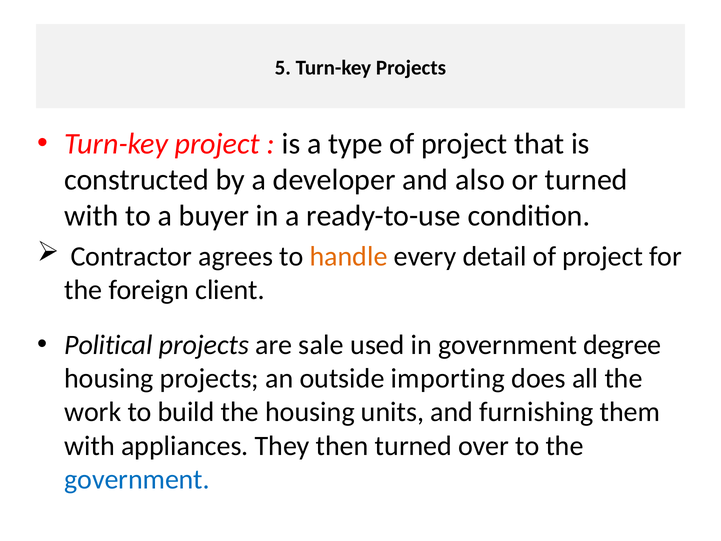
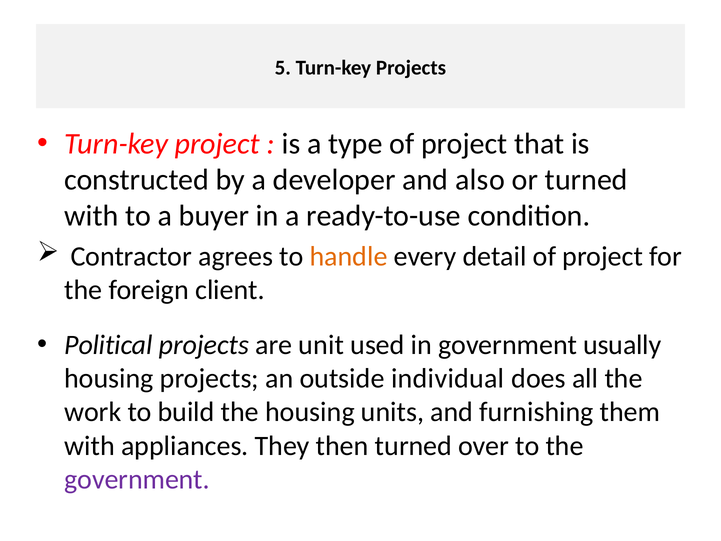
sale: sale -> unit (321, 345)
degree: degree -> usually (622, 345)
importing: importing -> individual (448, 378)
government colour: blue -> purple (137, 479)
